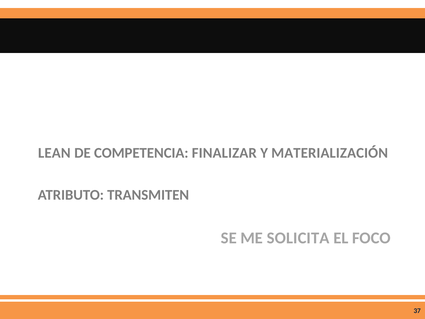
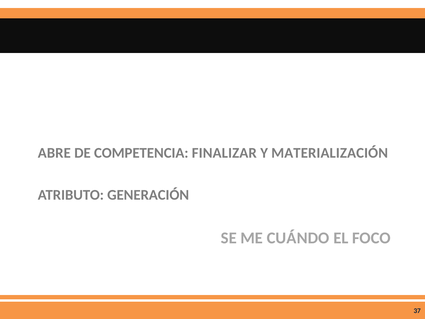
LEAN: LEAN -> ABRE (54, 153)
TRANSMITEN: TRANSMITEN -> GENERACIÓN (148, 195)
SOLICITA: SOLICITA -> CUÁNDO (298, 238)
